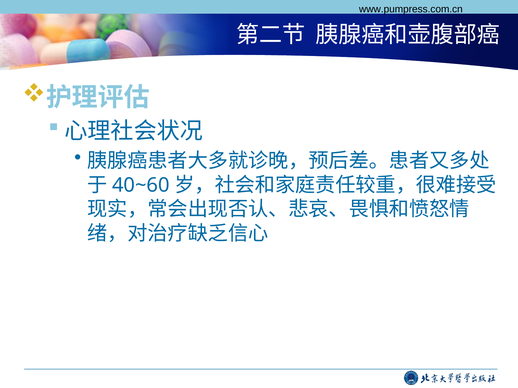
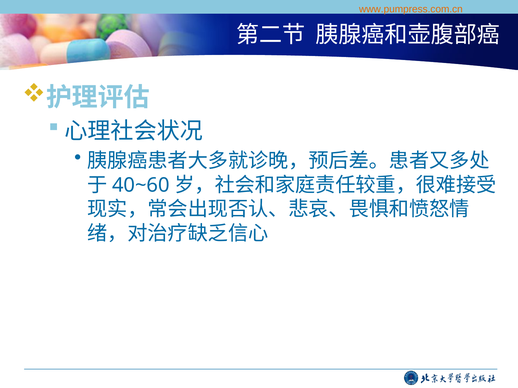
www.pumpress.com.cn colour: black -> orange (411, 9)
